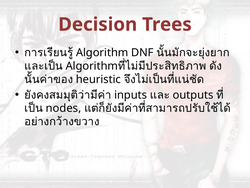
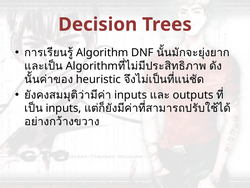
nodes: nodes -> inputs (64, 108)
